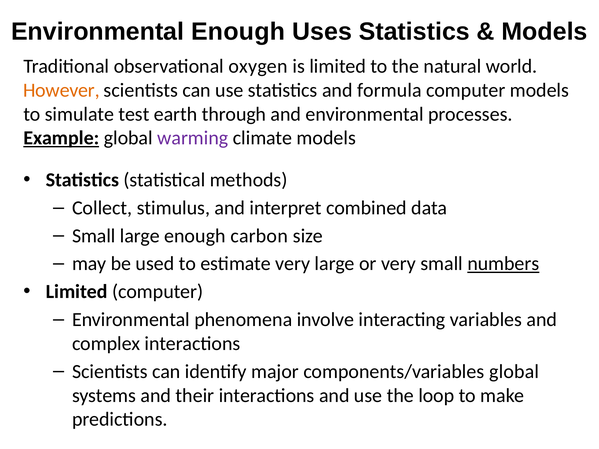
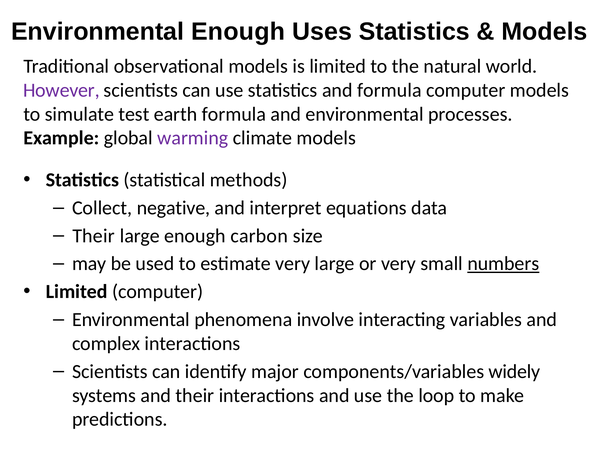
observational oxygen: oxygen -> models (258, 66)
However colour: orange -> purple (61, 90)
earth through: through -> formula (234, 114)
Example underline: present -> none (61, 138)
stimulus: stimulus -> negative (173, 208)
combined: combined -> equations (366, 208)
Small: Small -> Their (94, 236)
components/variables global: global -> widely (514, 372)
